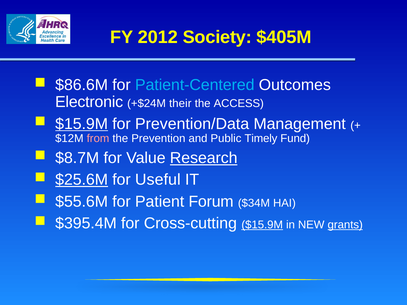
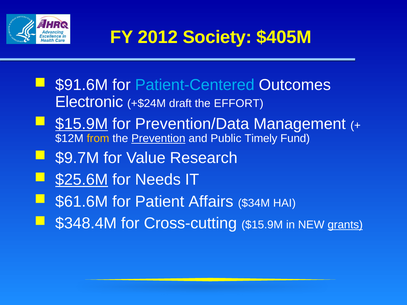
$86.6M: $86.6M -> $91.6M (82, 85)
their: their -> draft (180, 104)
ACCESS: ACCESS -> EFFORT (239, 104)
from colour: pink -> yellow (98, 139)
Prevention underline: none -> present (158, 139)
$8.7M: $8.7M -> $9.7M (77, 158)
Research underline: present -> none (204, 158)
Useful: Useful -> Needs (158, 180)
$55.6M: $55.6M -> $61.6M (82, 202)
Forum: Forum -> Affairs (211, 202)
$395.4M: $395.4M -> $348.4M (86, 224)
$15.9M underline: present -> none (262, 225)
